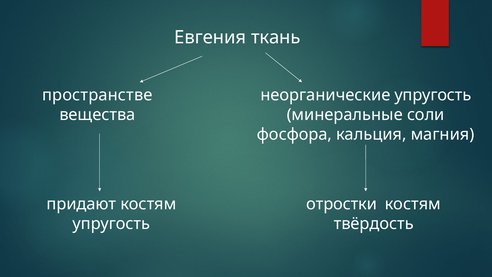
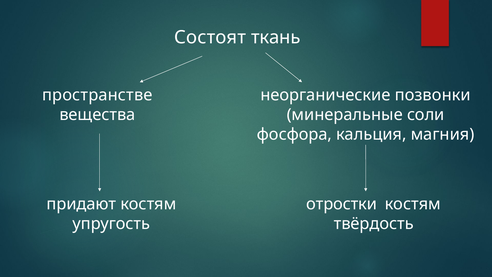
Евгения: Евгения -> Состоят (210, 37)
неорганические упругость: упругость -> позвонки (433, 95)
